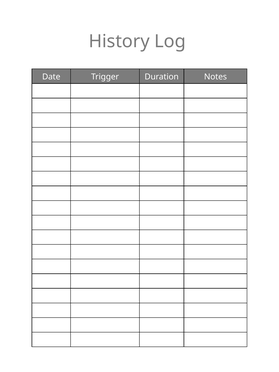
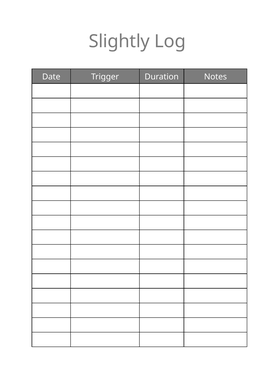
History: History -> Slightly (119, 41)
